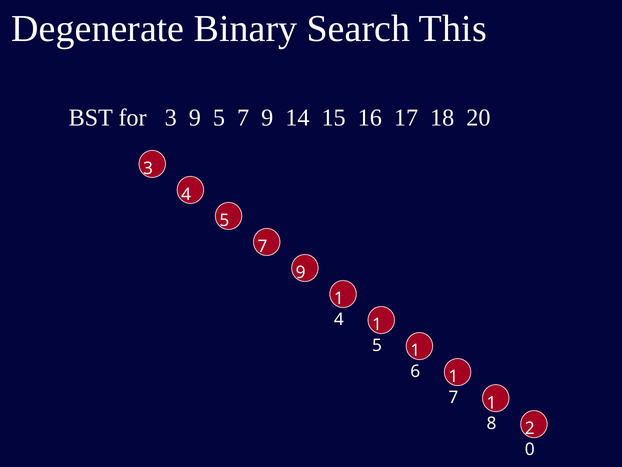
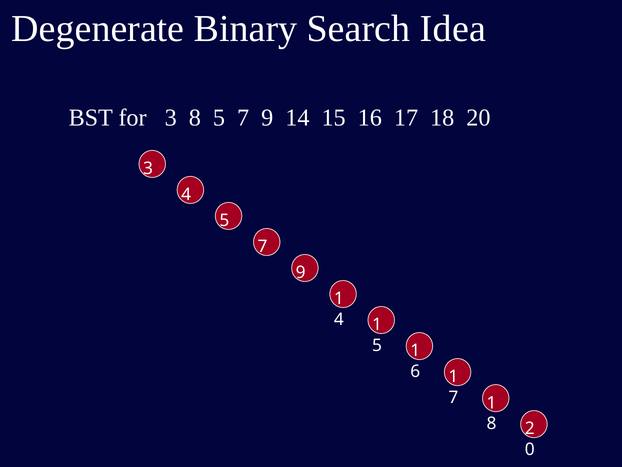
This: This -> Idea (453, 29)
3 9: 9 -> 8 (195, 118)
